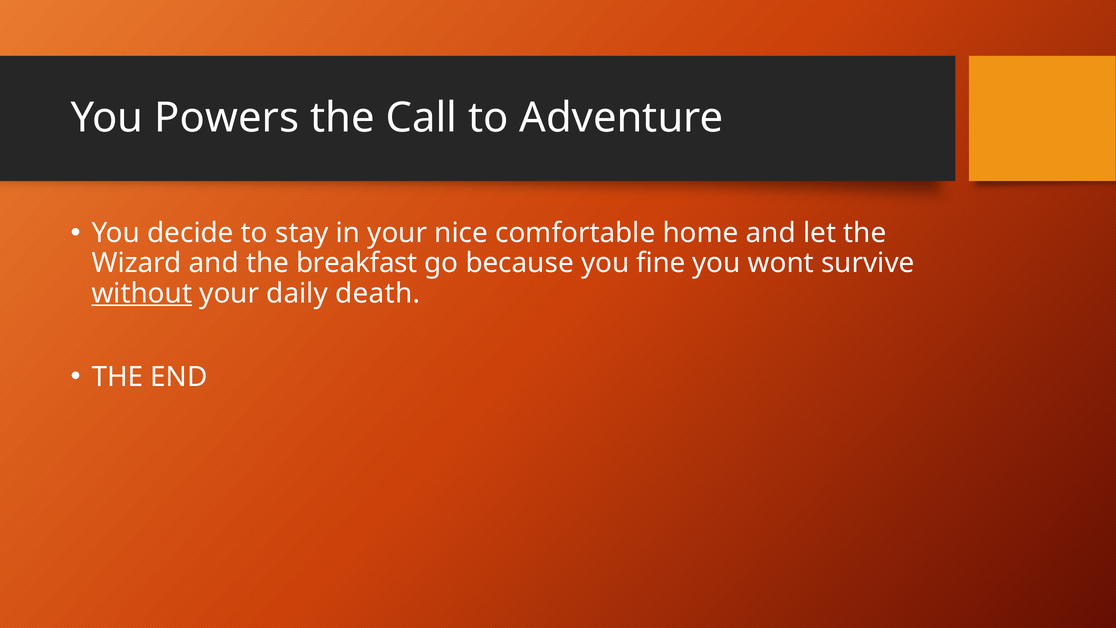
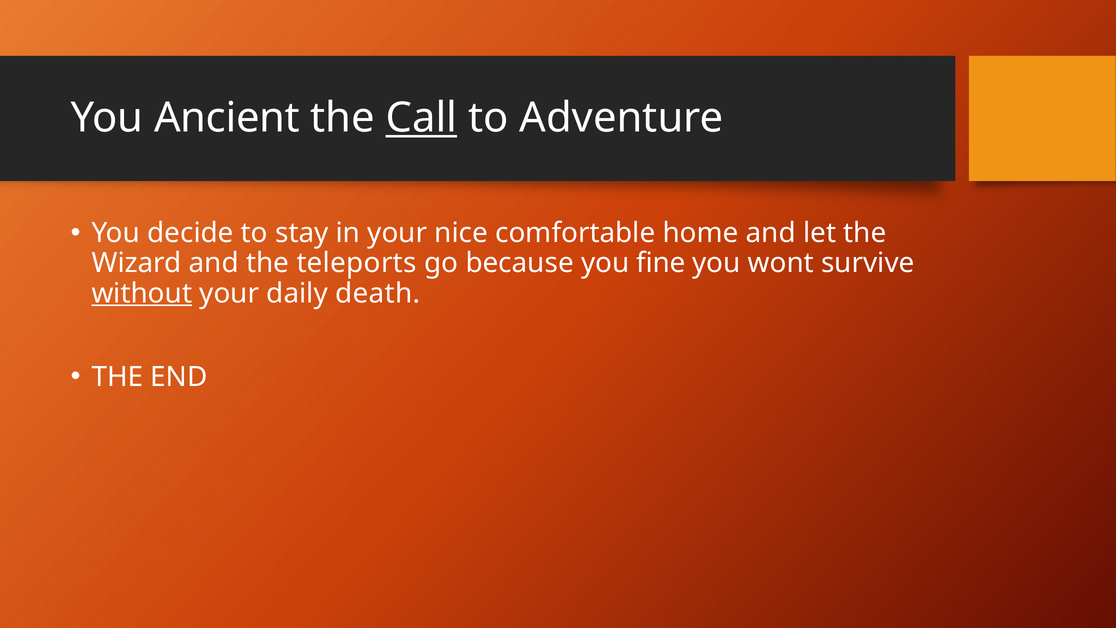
Powers: Powers -> Ancient (227, 118)
Call underline: none -> present (421, 118)
breakfast: breakfast -> teleports (357, 263)
